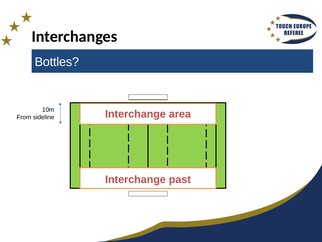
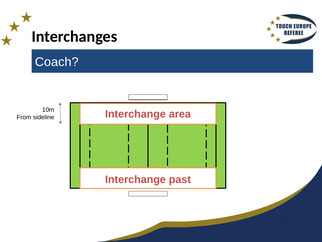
Bottles: Bottles -> Coach (57, 62)
